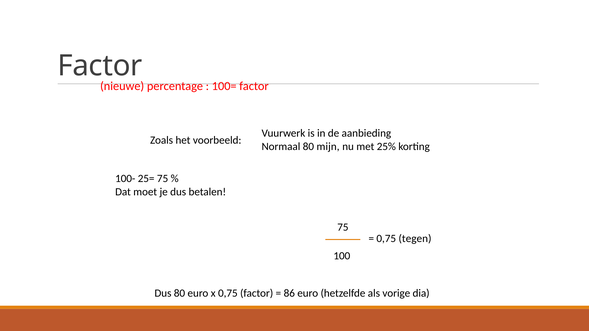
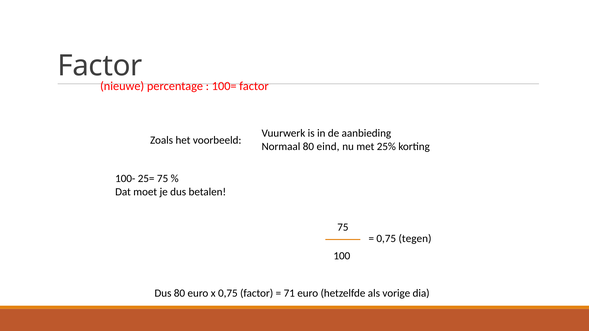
mijn: mijn -> eind (328, 147)
86: 86 -> 71 (289, 293)
